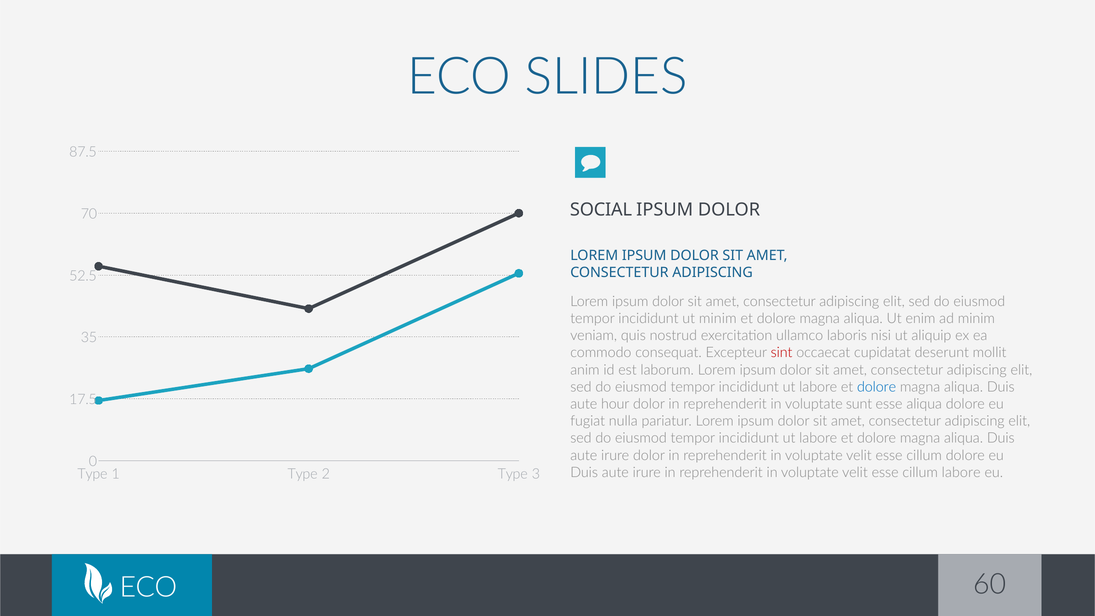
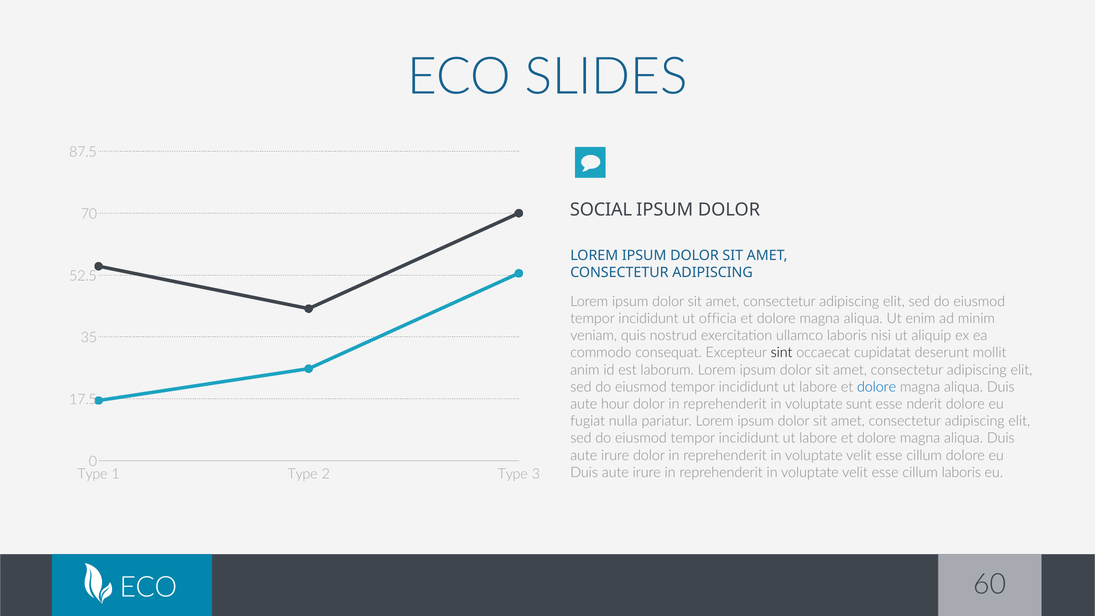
ut minim: minim -> officia (718, 319)
sint colour: red -> black (782, 353)
esse aliqua: aliqua -> nderit (924, 404)
cillum labore: labore -> laboris (961, 472)
